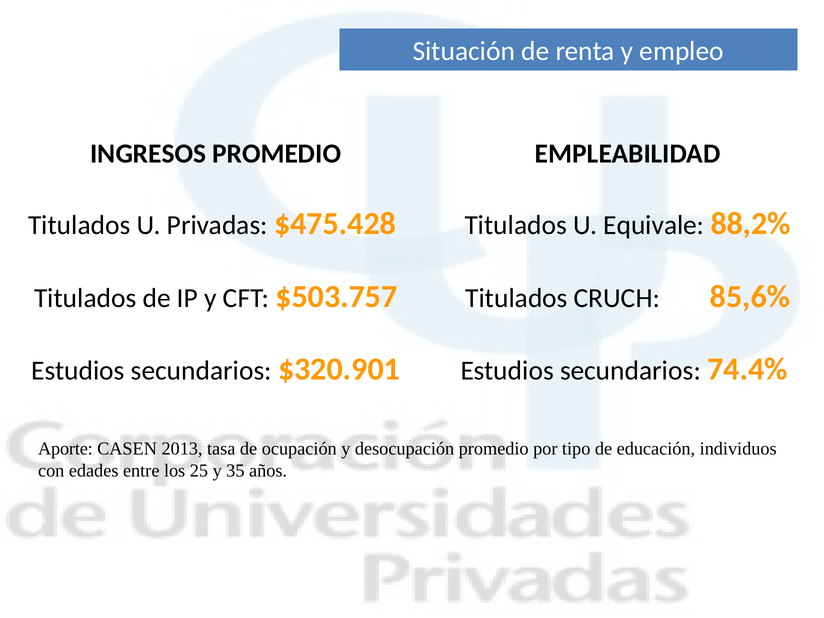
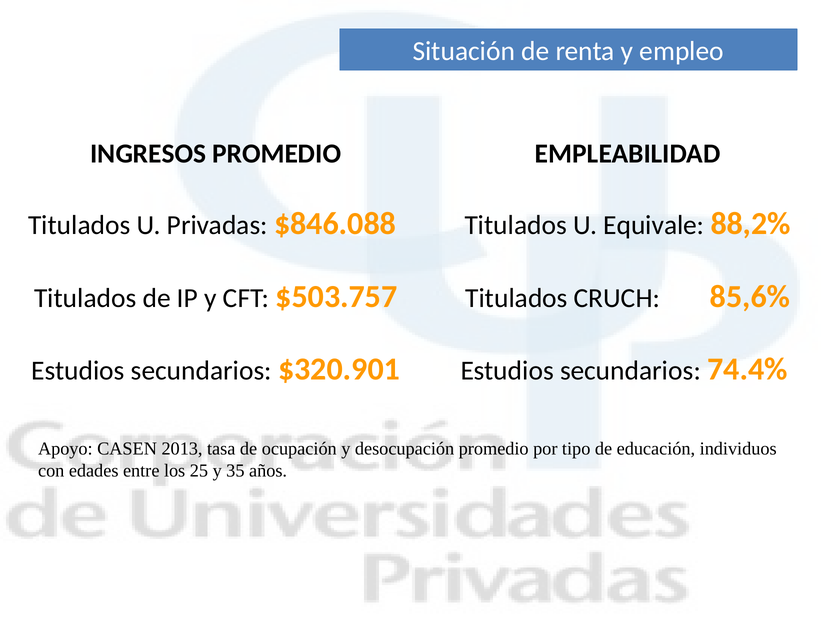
$475.428: $475.428 -> $846.088 (335, 224)
Aporte: Aporte -> Apoyo (65, 449)
